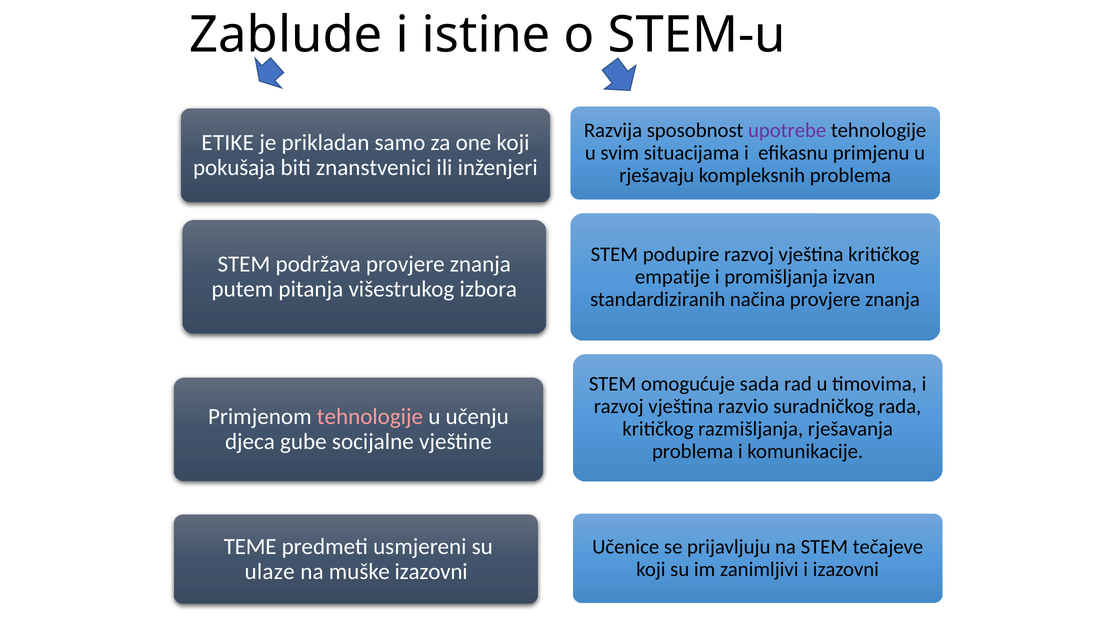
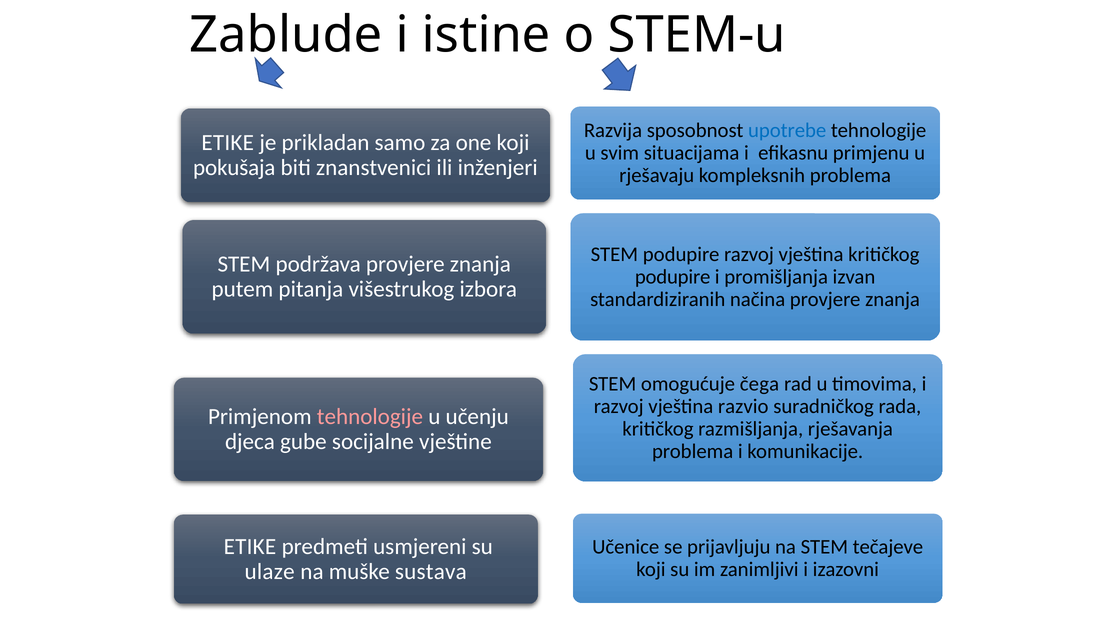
upotrebe colour: purple -> blue (787, 131)
empatije: empatije -> podupire (673, 277)
sada: sada -> čega (759, 384)
TEME: TEME -> ETIKE (250, 547)
muške izazovni: izazovni -> sustava (431, 572)
